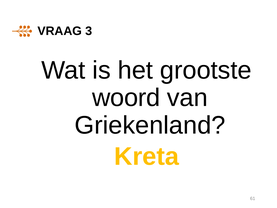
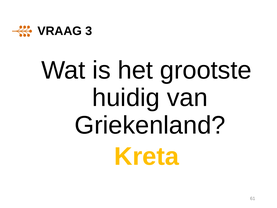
woord: woord -> huidig (126, 98)
